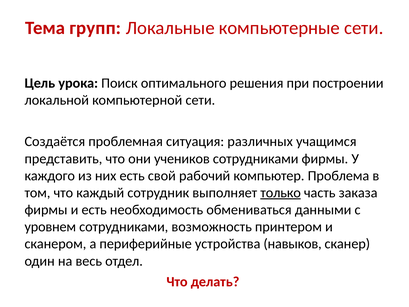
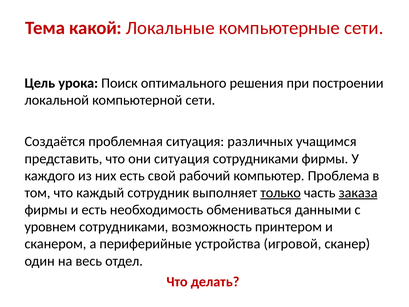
групп: групп -> какой (95, 28)
они учеников: учеников -> ситуация (182, 159)
заказа underline: none -> present (358, 193)
навыков: навыков -> игровой (292, 244)
